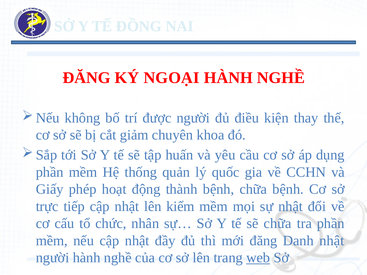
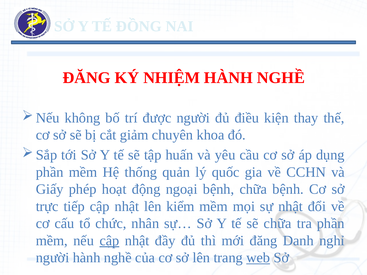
NGOẠI: NGOẠI -> NHIỆM (172, 78)
thành: thành -> ngoại (182, 189)
cập underline: none -> present (109, 241)
Danh nhật: nhật -> nghỉ (332, 241)
